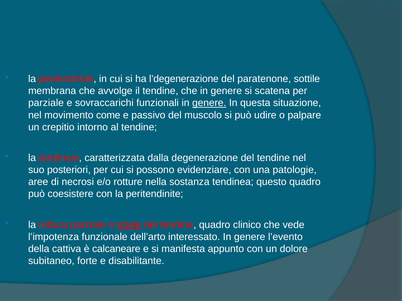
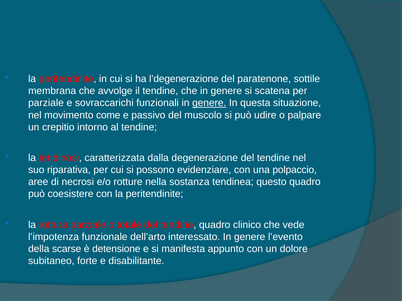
posteriori: posteriori -> riparativa (69, 170)
patologie: patologie -> polpaccio (295, 170)
totale underline: present -> none (129, 225)
cattiva: cattiva -> scarse (67, 249)
calcaneare: calcaneare -> detensione (116, 249)
